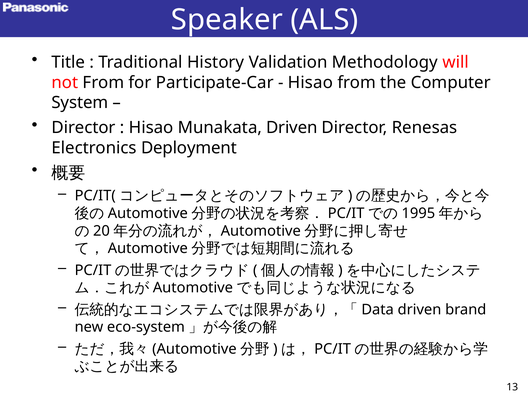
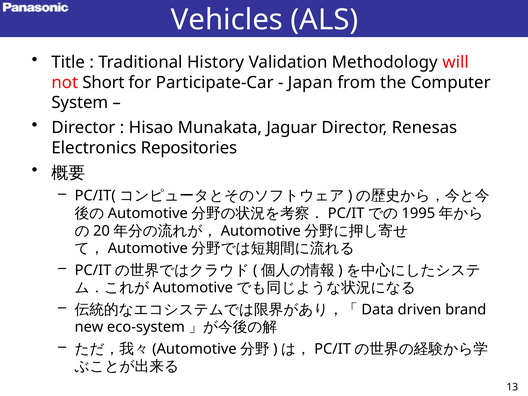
Speaker: Speaker -> Vehicles (227, 20)
not From: From -> Short (103, 82)
Hisao: Hisao -> Japan (310, 82)
Munakata Driven: Driven -> Jaguar (292, 128)
Deployment: Deployment -> Repositories (189, 148)
